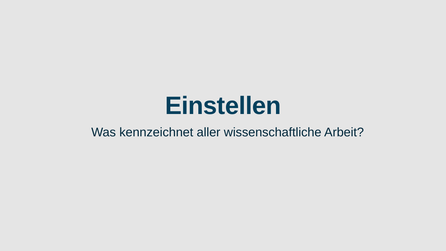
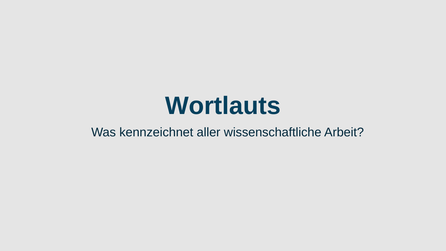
Einstellen: Einstellen -> Wortlauts (223, 106)
